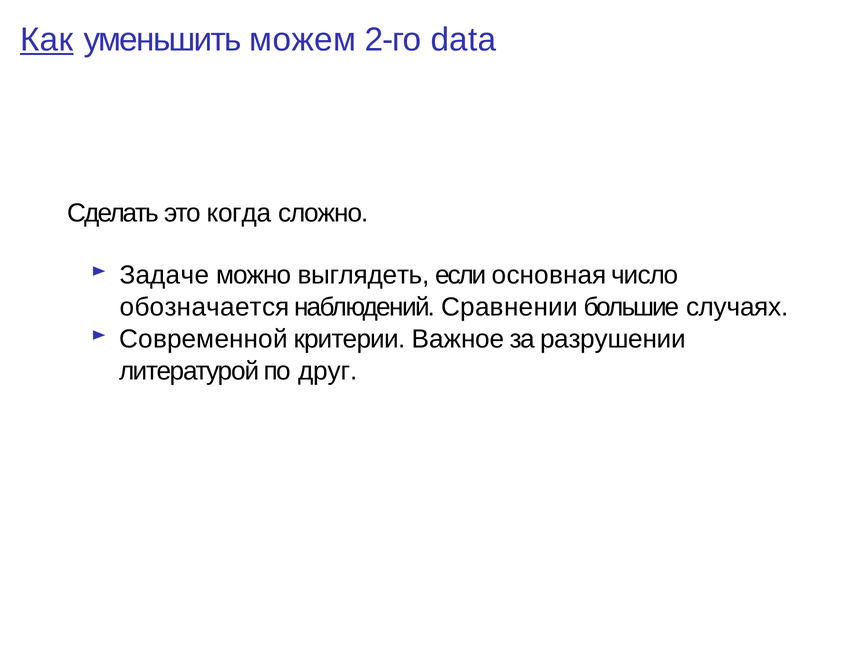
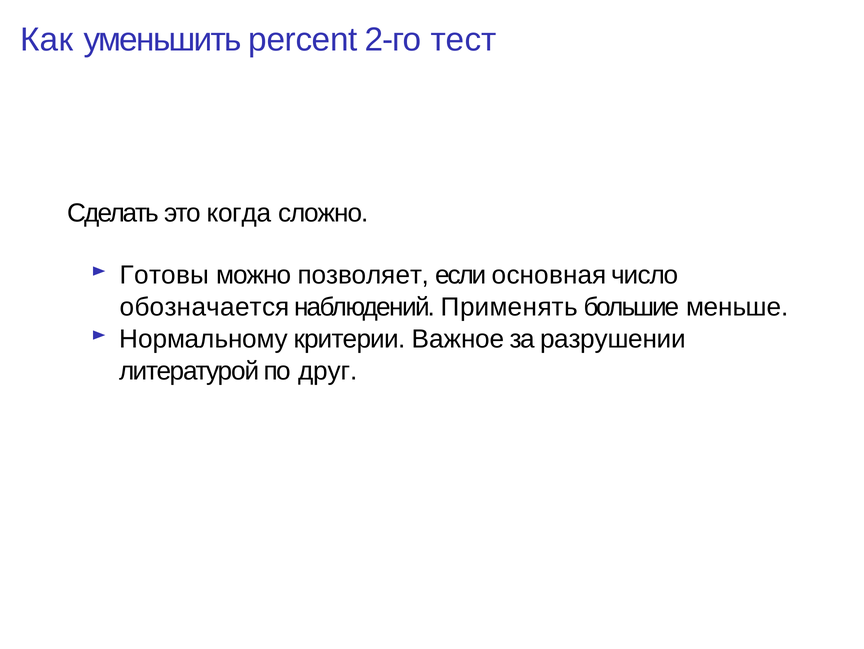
Как underline: present -> none (47, 40)
можем: можем -> percent (303, 40)
data: data -> тест (464, 40)
Задаче: Задаче -> Готовы (164, 275)
выглядеть: выглядеть -> позволяет (363, 275)
Сравнении: Сравнении -> Применять (509, 307)
случаях: случаях -> меньше (737, 307)
Современной: Современной -> Нормальному (204, 339)
